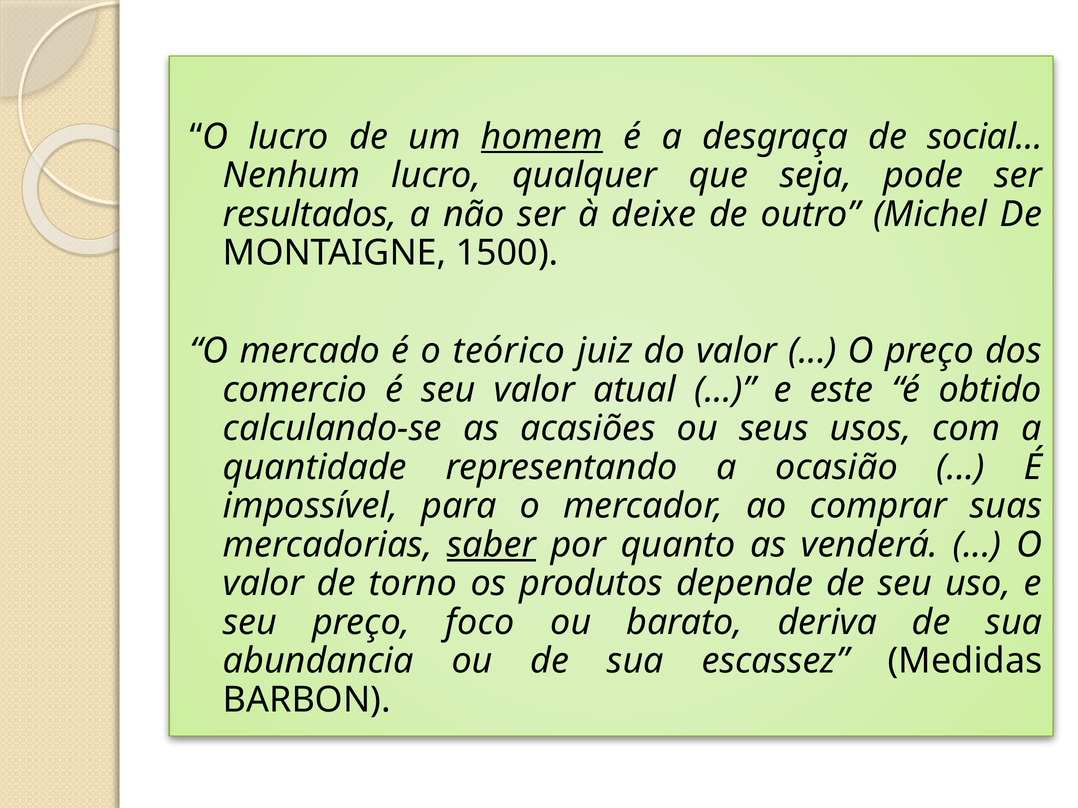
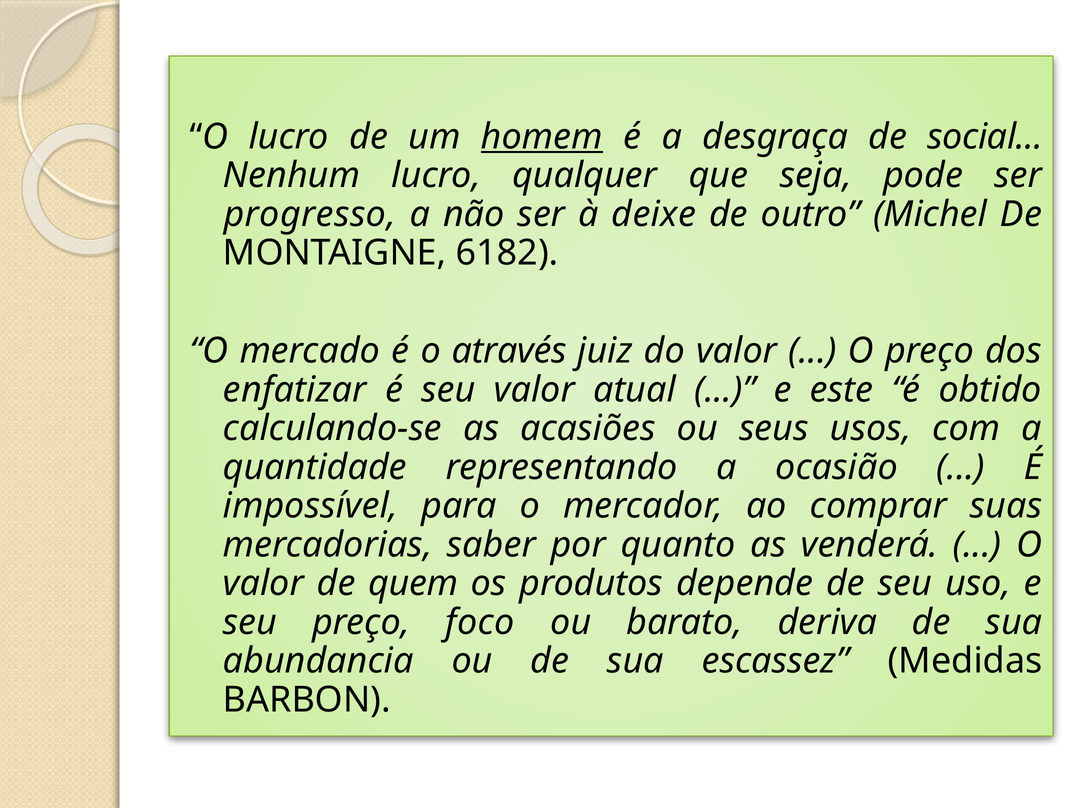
resultados: resultados -> progresso (310, 214)
1500: 1500 -> 6182 (507, 253)
teórico: teórico -> através (509, 351)
comercio: comercio -> enfatizar (295, 390)
saber underline: present -> none (491, 545)
torno: torno -> quem (413, 584)
